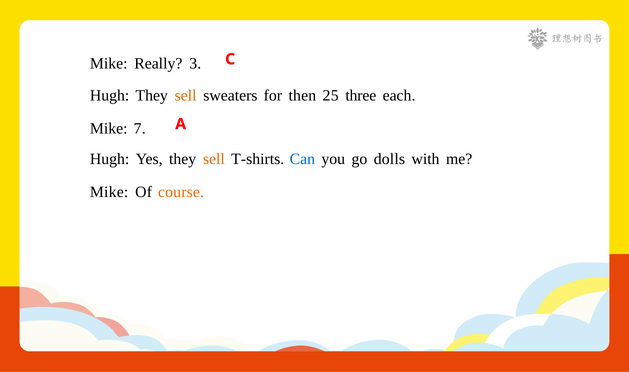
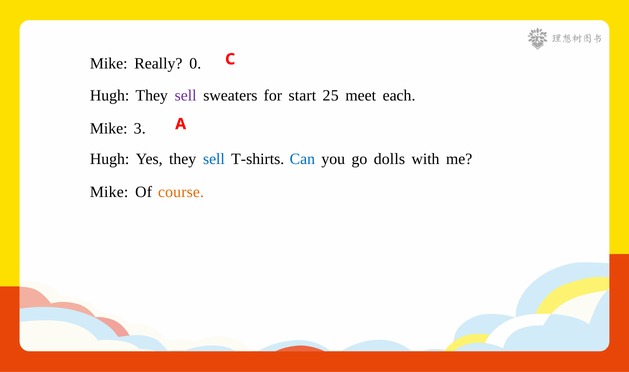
3: 3 -> 0 (195, 63)
sell colour: orange -> purple (186, 95)
then: then -> start (302, 95)
three: three -> meet (361, 95)
7: 7 -> 3 (140, 129)
sell colour: orange -> blue (214, 159)
